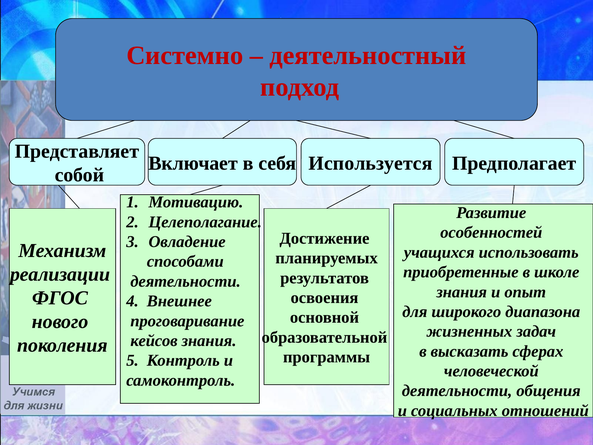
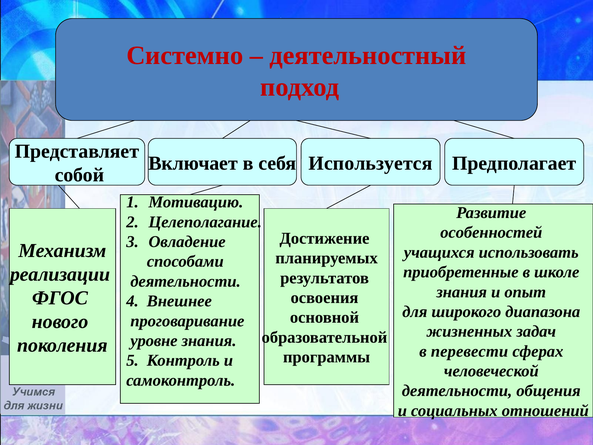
кейсов: кейсов -> уровне (154, 340)
высказать: высказать -> перевести (469, 351)
